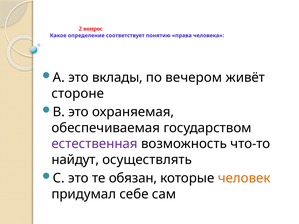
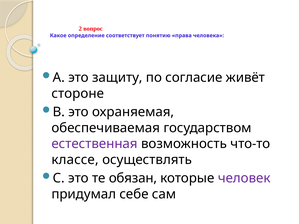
вклады: вклады -> защиту (117, 78)
вечером: вечером -> согласие (194, 78)
найдут: найдут -> классе (75, 160)
человек colour: orange -> purple (244, 178)
